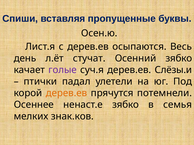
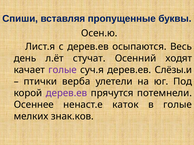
Осенний зябко: зябко -> ходят (179, 58)
падал: падал -> верба (76, 82)
дерев.ев colour: orange -> purple (66, 93)
ненаст.е зябко: зябко -> каток (125, 105)
в семья: семья -> голые (178, 105)
